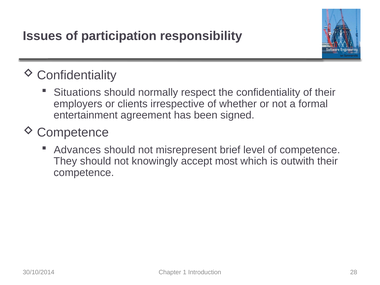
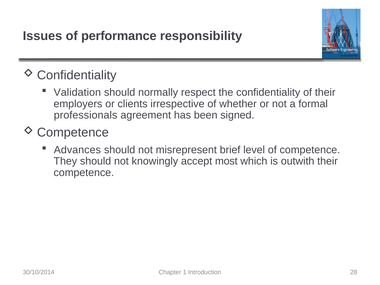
participation: participation -> performance (119, 36)
Situations: Situations -> Validation (77, 92)
entertainment: entertainment -> professionals (86, 115)
